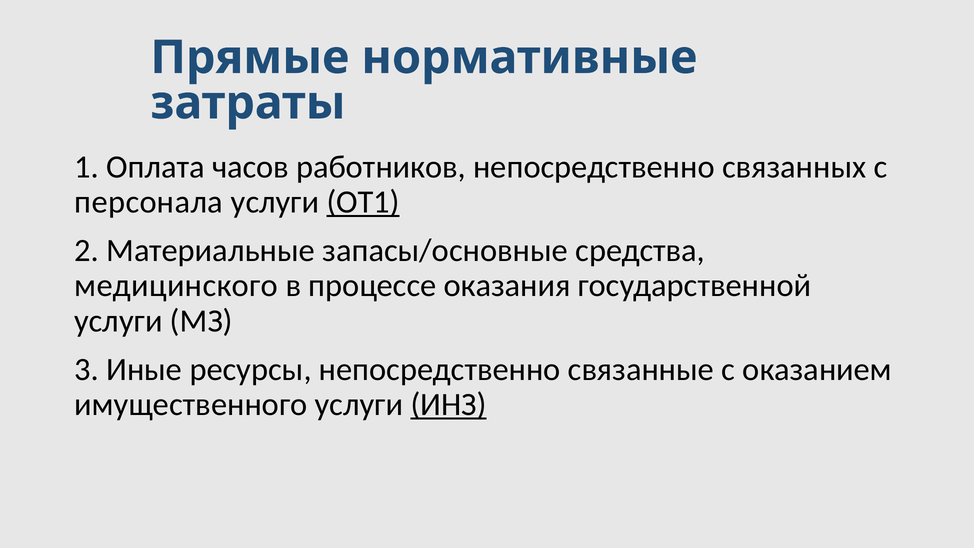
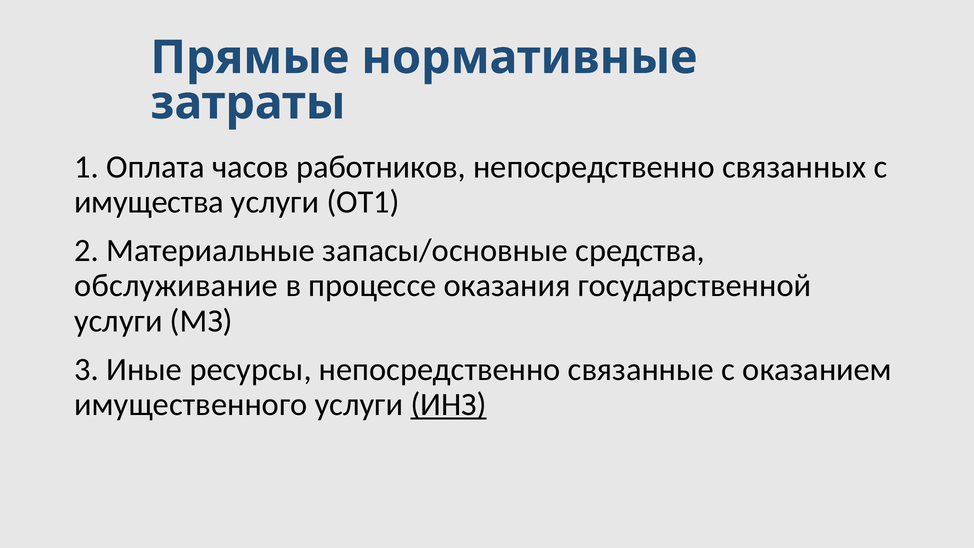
персонала: персонала -> имущества (149, 202)
ОТ1 underline: present -> none (363, 202)
медицинского: медицинского -> обслуживание (176, 286)
